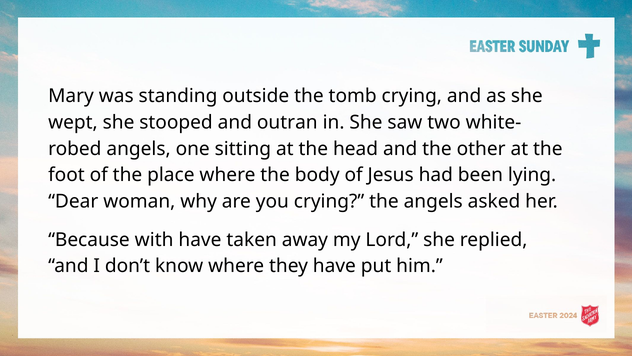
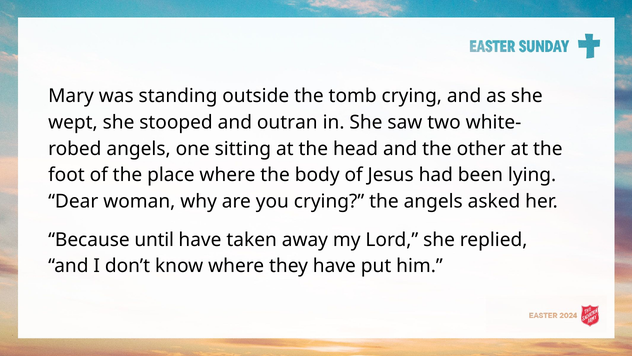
with: with -> until (154, 239)
